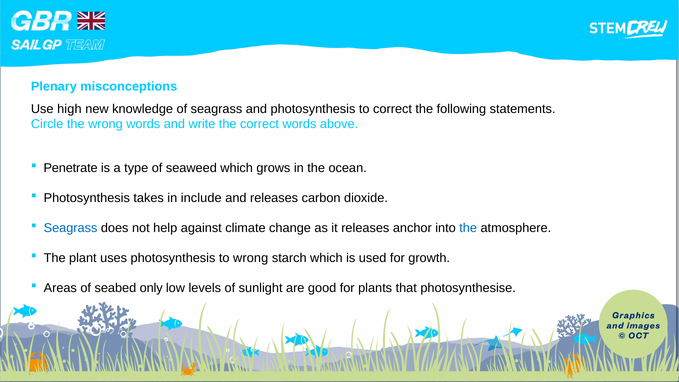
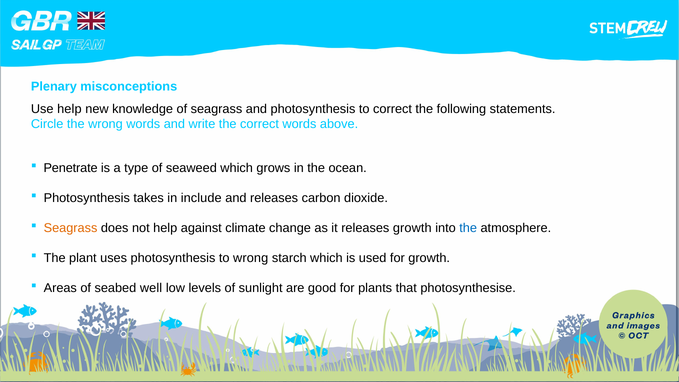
Use high: high -> help (69, 109)
Seagrass colour: blue -> orange (71, 228)
releases anchor: anchor -> growth (412, 228)
only: only -> well (151, 288)
